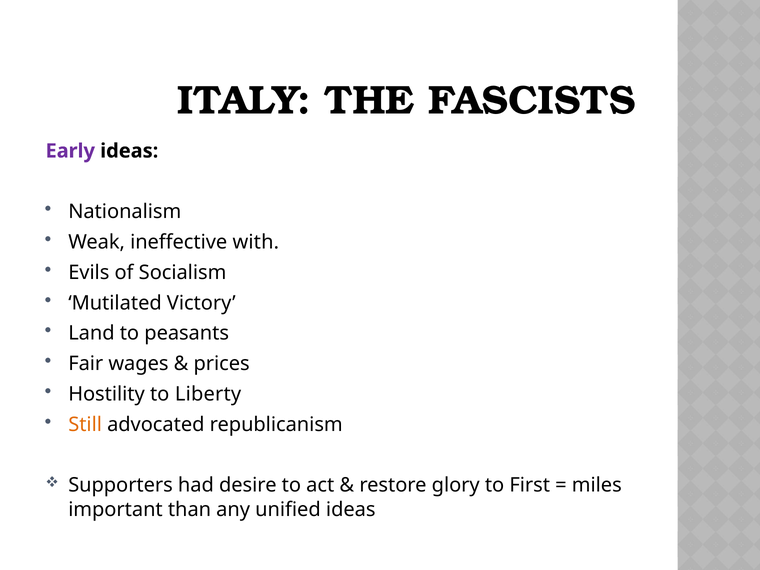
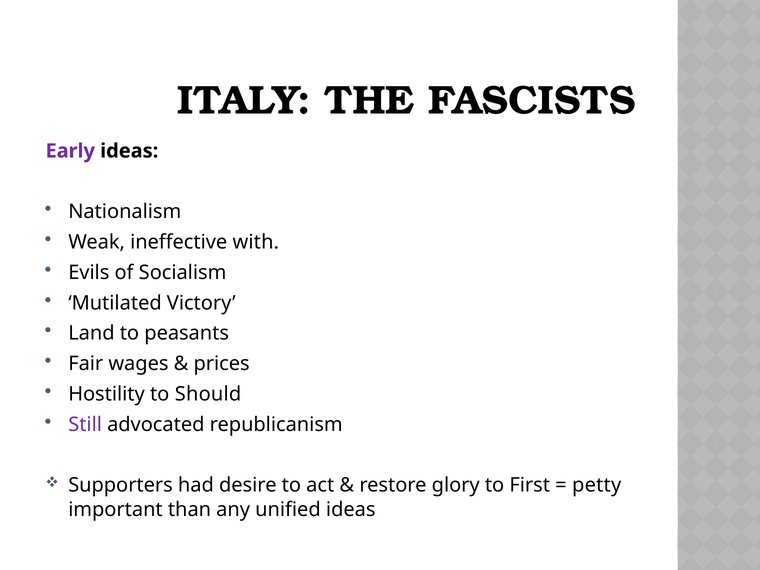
Liberty: Liberty -> Should (208, 394)
Still colour: orange -> purple (85, 425)
miles: miles -> petty (597, 485)
